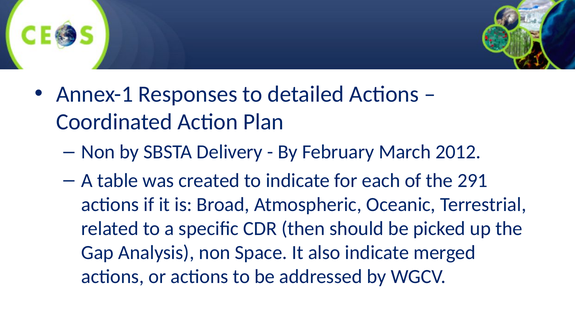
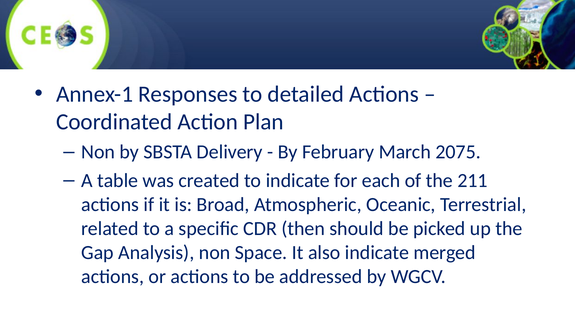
2012: 2012 -> 2075 (458, 152)
291: 291 -> 211 (473, 180)
